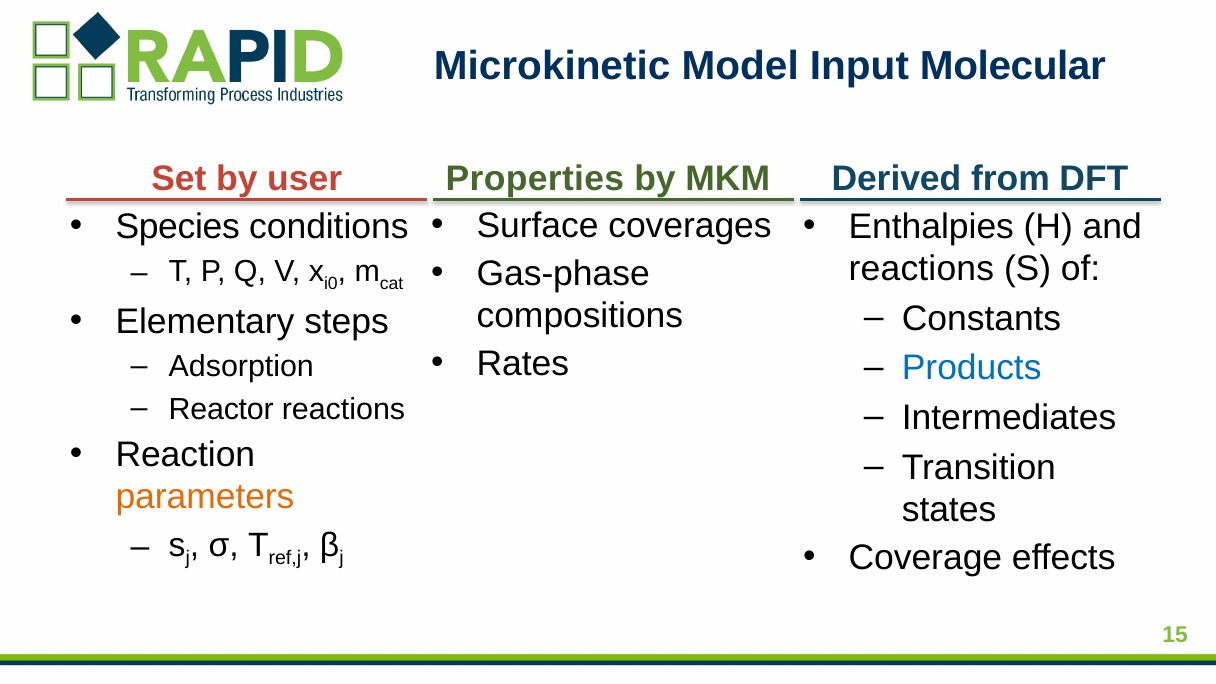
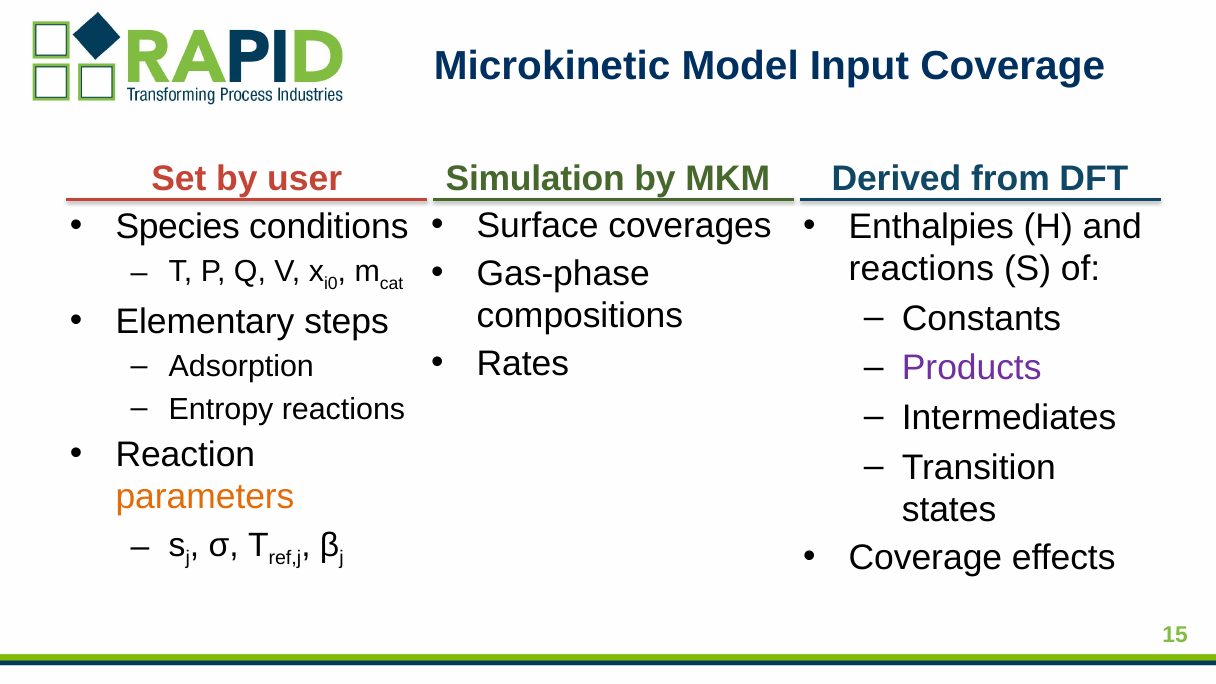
Input Molecular: Molecular -> Coverage (1013, 66)
Properties: Properties -> Simulation (535, 179)
Products colour: blue -> purple (972, 368)
Reactor: Reactor -> Entropy (221, 409)
